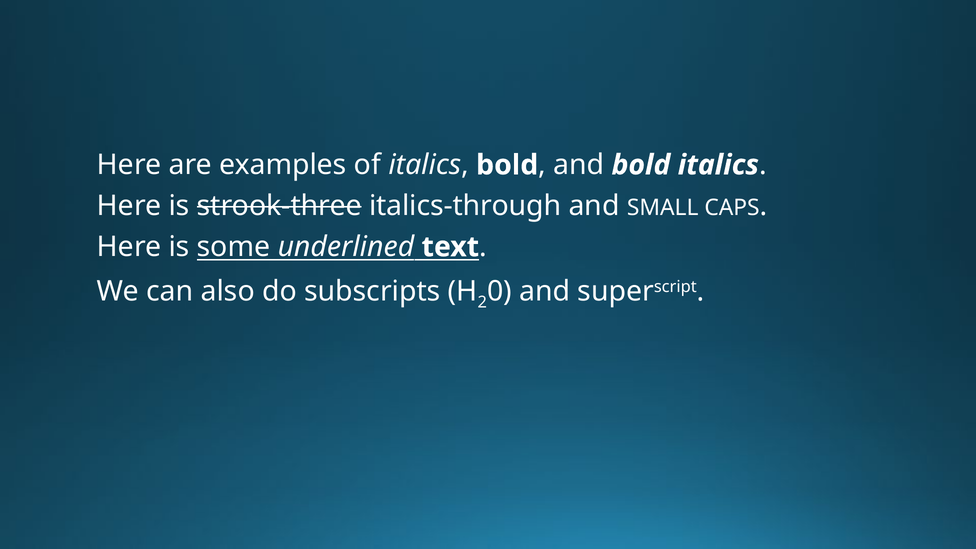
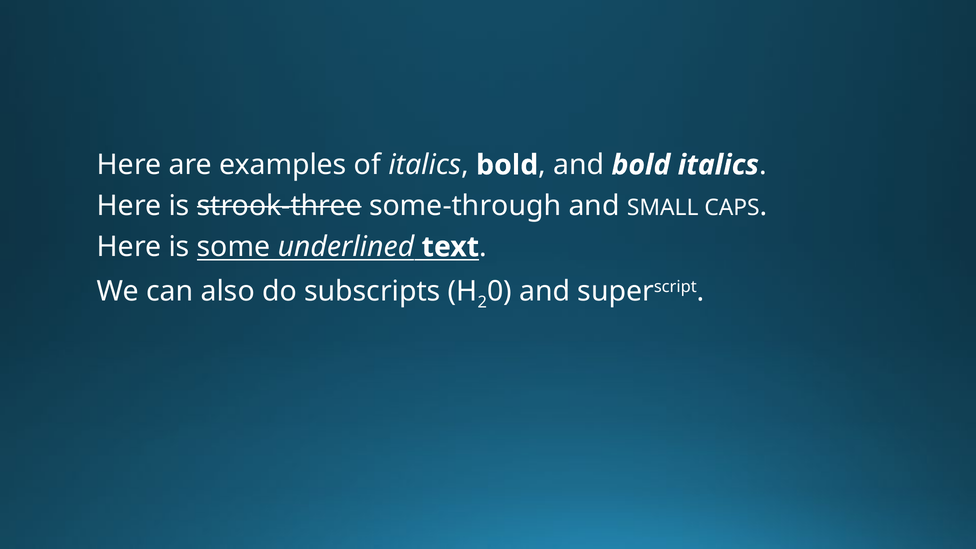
italics-through: italics-through -> some-through (465, 206)
